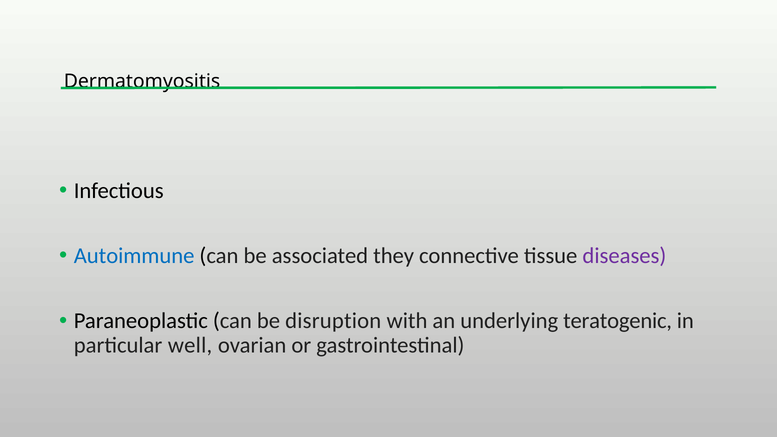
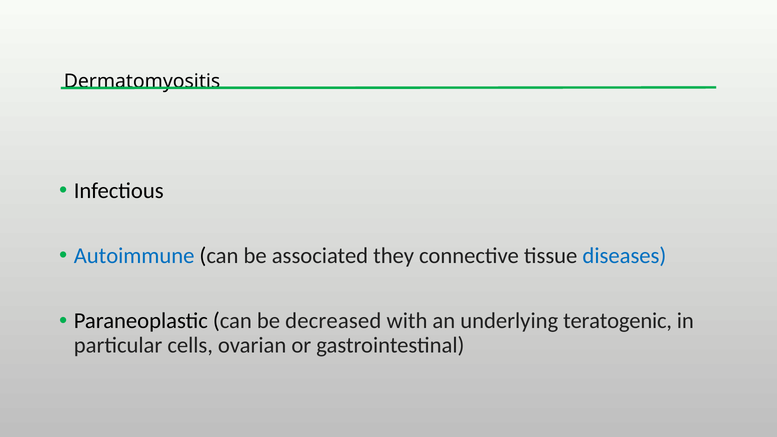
diseases colour: purple -> blue (624, 256)
disruption: disruption -> decreased (333, 321)
well: well -> cells (190, 345)
